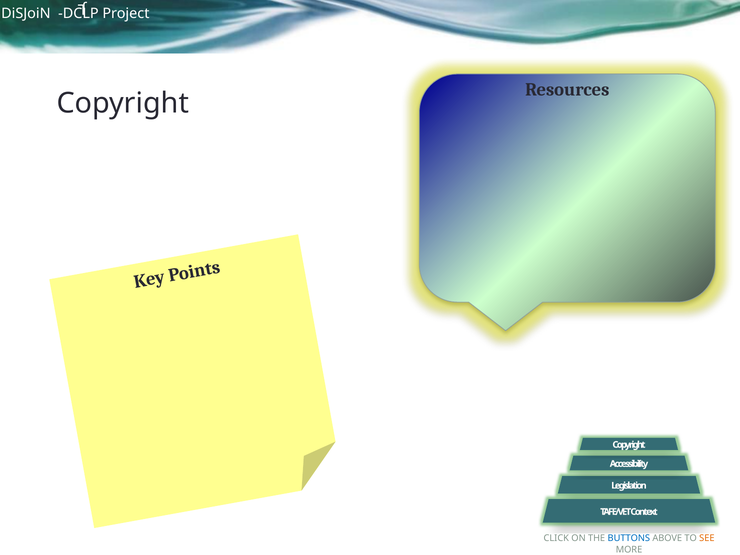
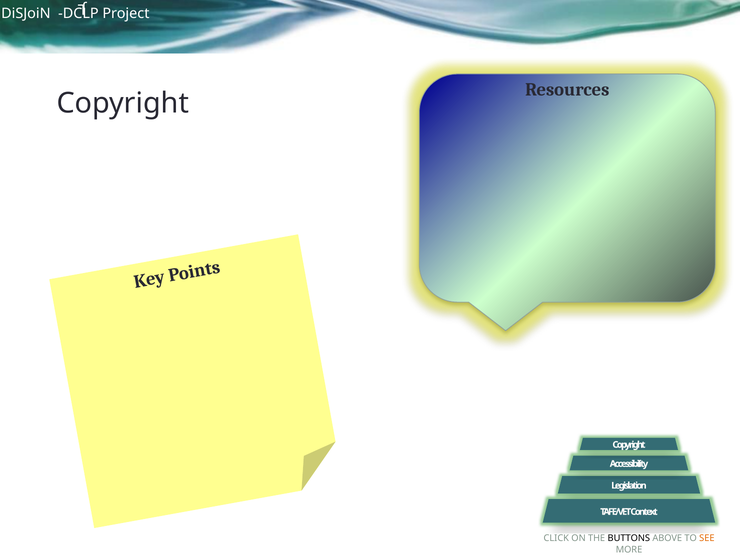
BUTTONS colour: blue -> black (629, 538)
